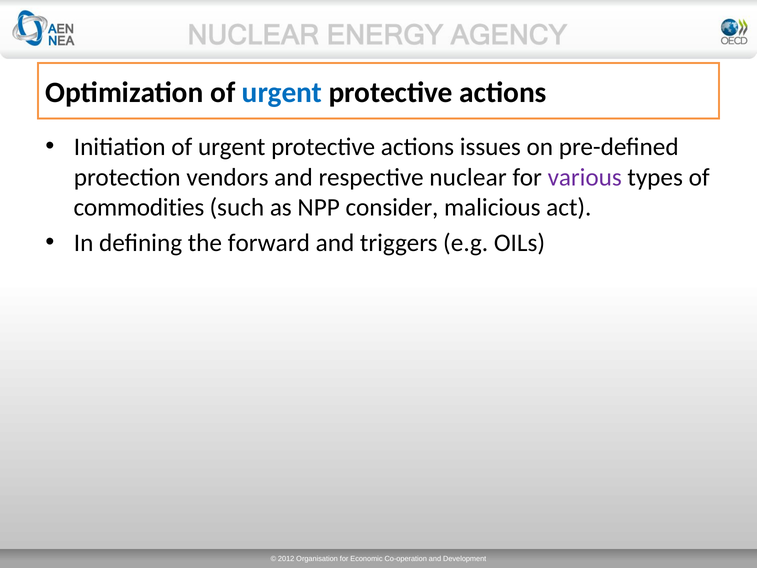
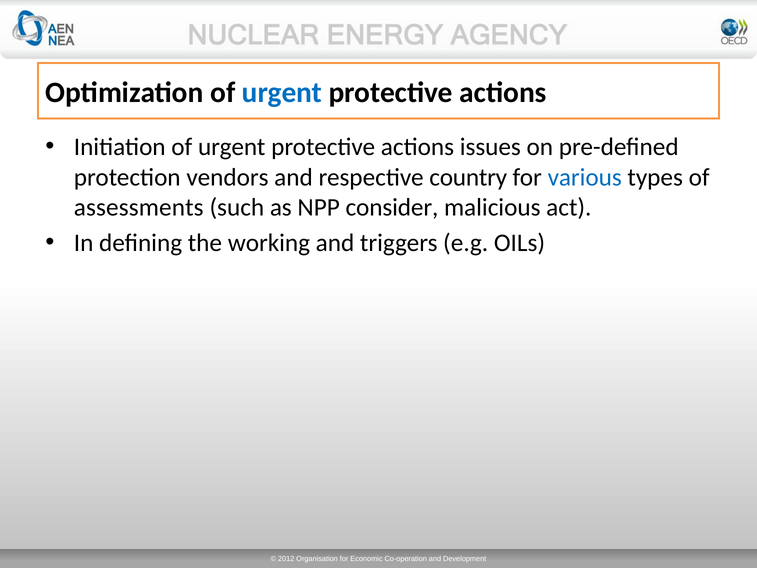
nuclear: nuclear -> country (468, 177)
various colour: purple -> blue (585, 177)
commodities: commodities -> assessments (139, 207)
forward: forward -> working (269, 243)
